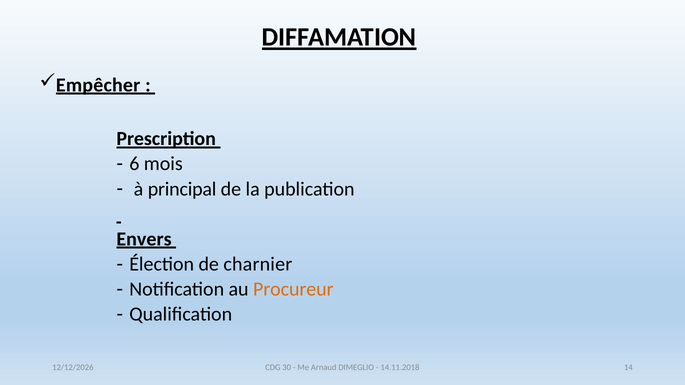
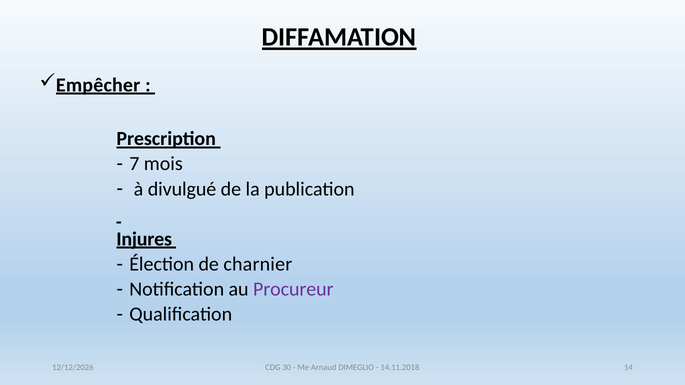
6: 6 -> 7 (134, 164)
principal: principal -> divulgué (182, 189)
Envers: Envers -> Injures (144, 239)
Procureur colour: orange -> purple (293, 289)
